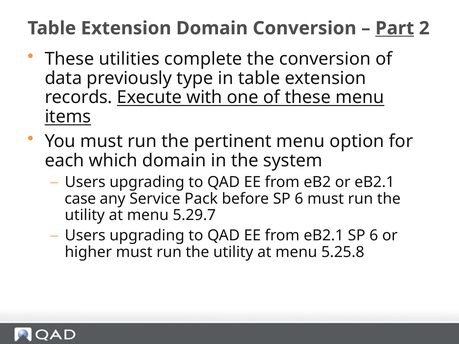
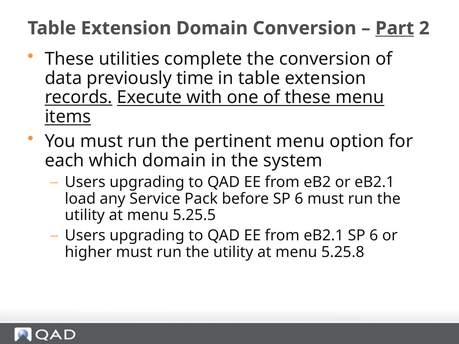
type: type -> time (195, 78)
records underline: none -> present (79, 97)
case: case -> load (80, 199)
5.29.7: 5.29.7 -> 5.25.5 (194, 215)
